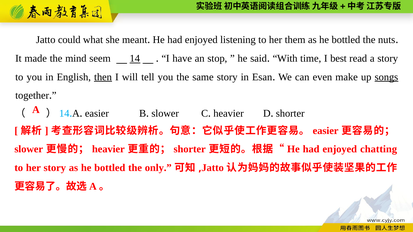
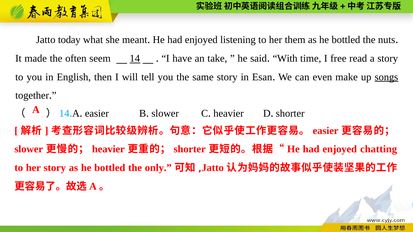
could: could -> today (69, 40)
mind: mind -> often (76, 59)
stop: stop -> take (217, 59)
best: best -> free (338, 59)
then underline: present -> none (103, 77)
